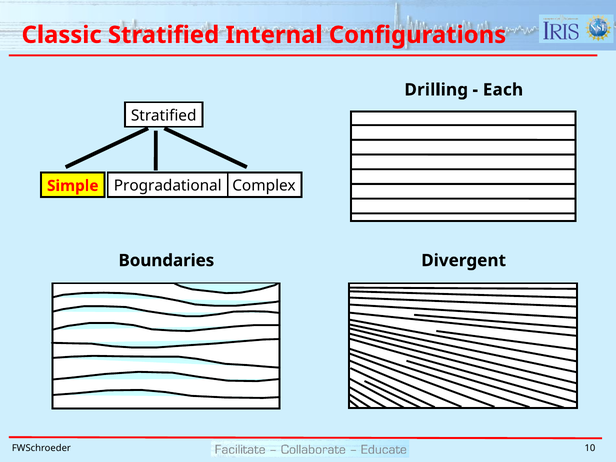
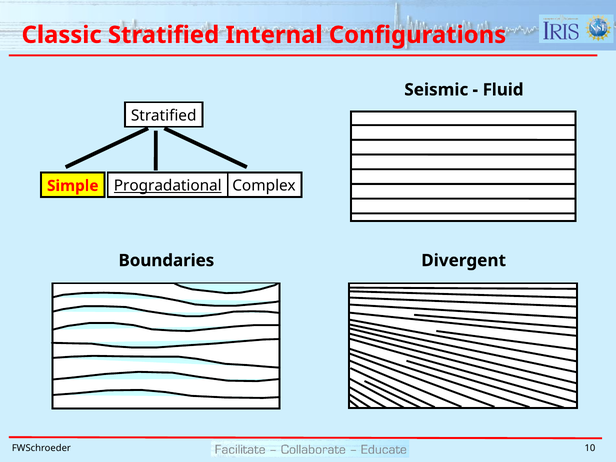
Drilling: Drilling -> Seismic (436, 90)
Each: Each -> Fluid (503, 90)
Progradational underline: none -> present (168, 186)
